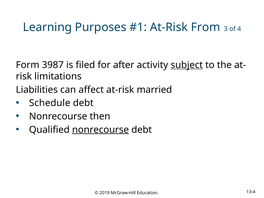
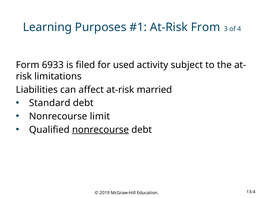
3987: 3987 -> 6933 (53, 65)
after: after -> used (124, 65)
subject underline: present -> none (187, 65)
Schedule: Schedule -> Standard (50, 103)
then: then -> limit (100, 116)
